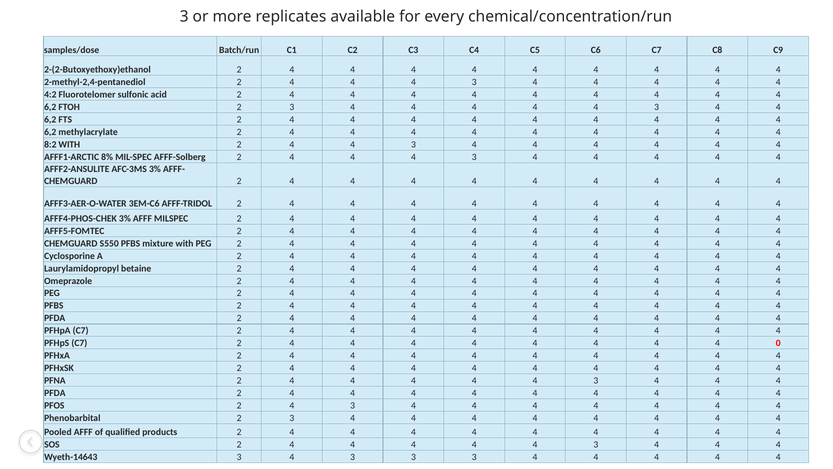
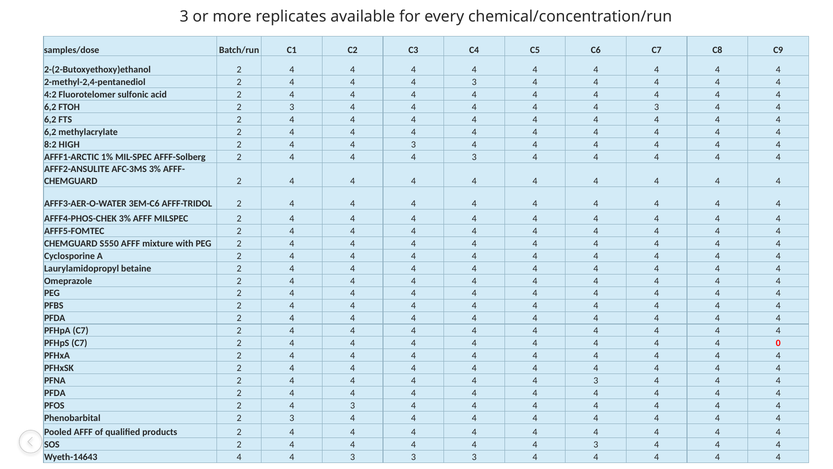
8:2 WITH: WITH -> HIGH (69, 144)
8%: 8% -> 1% (107, 157)
S550 PFBS: PFBS -> AFFF (130, 243)
Wyeth-14643 3: 3 -> 4 (239, 456)
